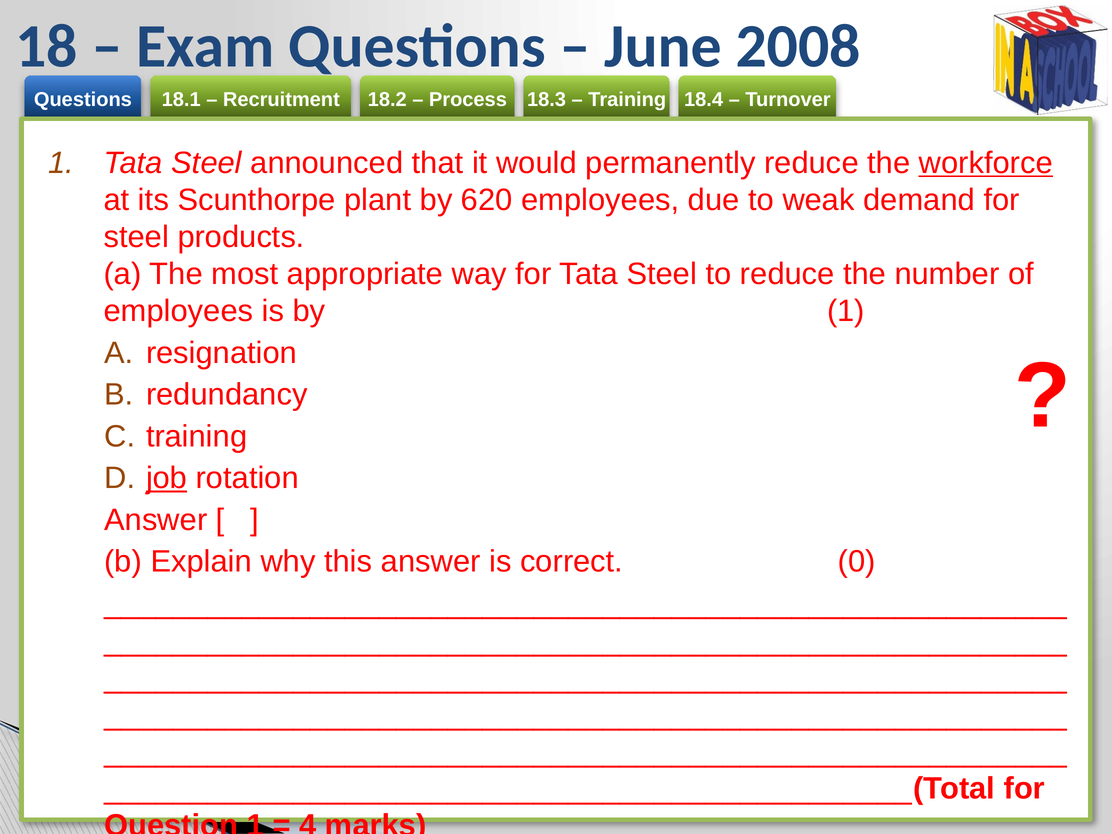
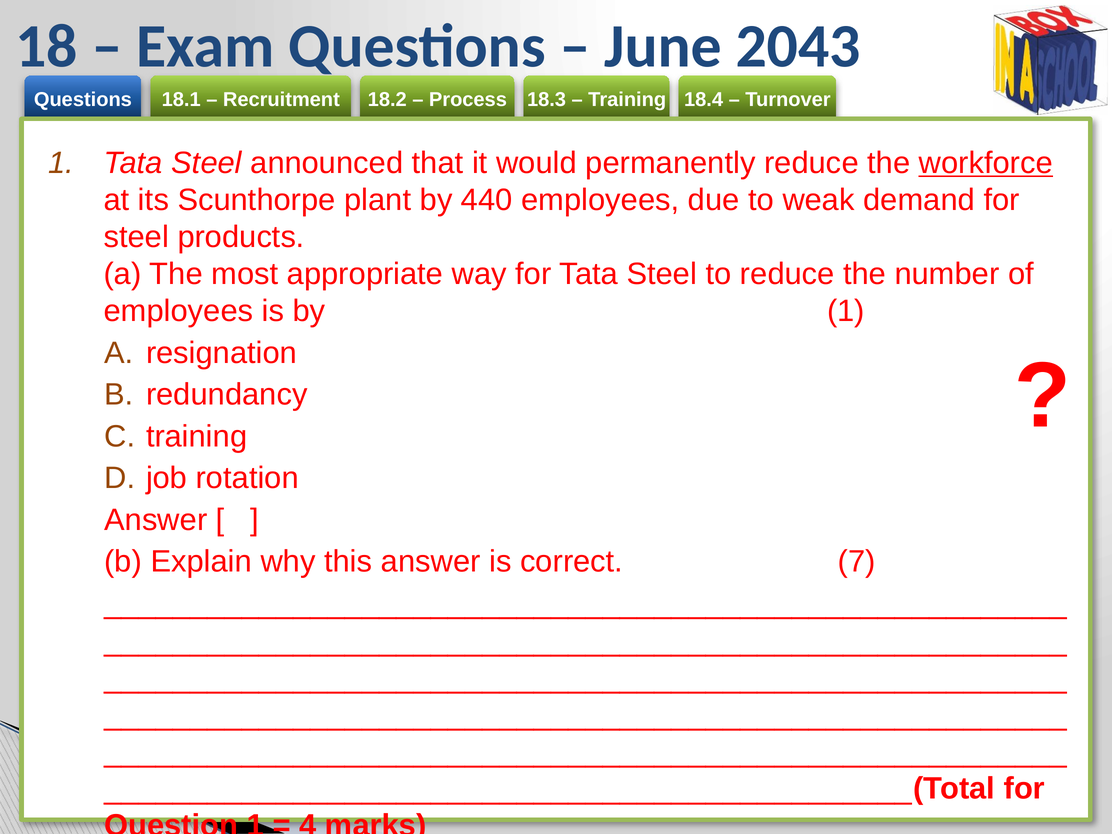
2008: 2008 -> 2043 (798, 46)
620: 620 -> 440 (487, 200)
job underline: present -> none (167, 478)
0: 0 -> 7 (857, 562)
